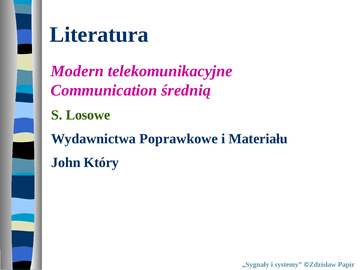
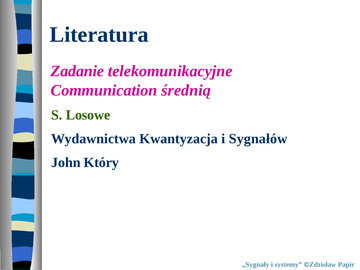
Modern: Modern -> Zadanie (77, 71)
Poprawkowe: Poprawkowe -> Kwantyzacja (179, 139)
Materiału: Materiału -> Sygnałów (258, 139)
